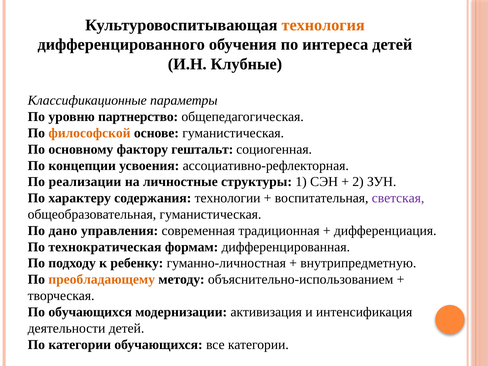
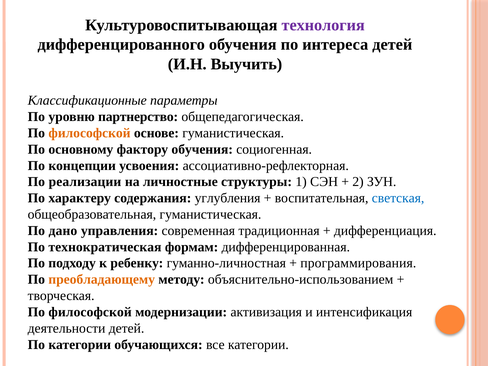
технология colour: orange -> purple (323, 25)
Клубные: Клубные -> Выучить (246, 64)
фактору гештальт: гештальт -> обучения (202, 149)
технологии: технологии -> углубления (228, 198)
светская colour: purple -> blue (398, 198)
внутрипредметную: внутрипредметную -> программирования (358, 263)
обучающихся: обучающихся -> философской (90, 312)
